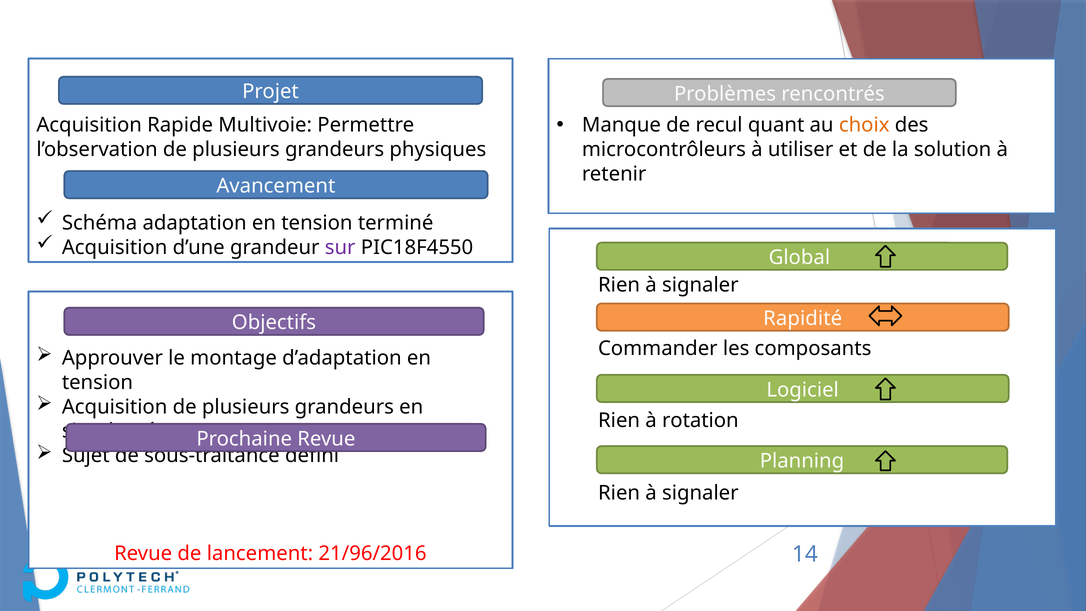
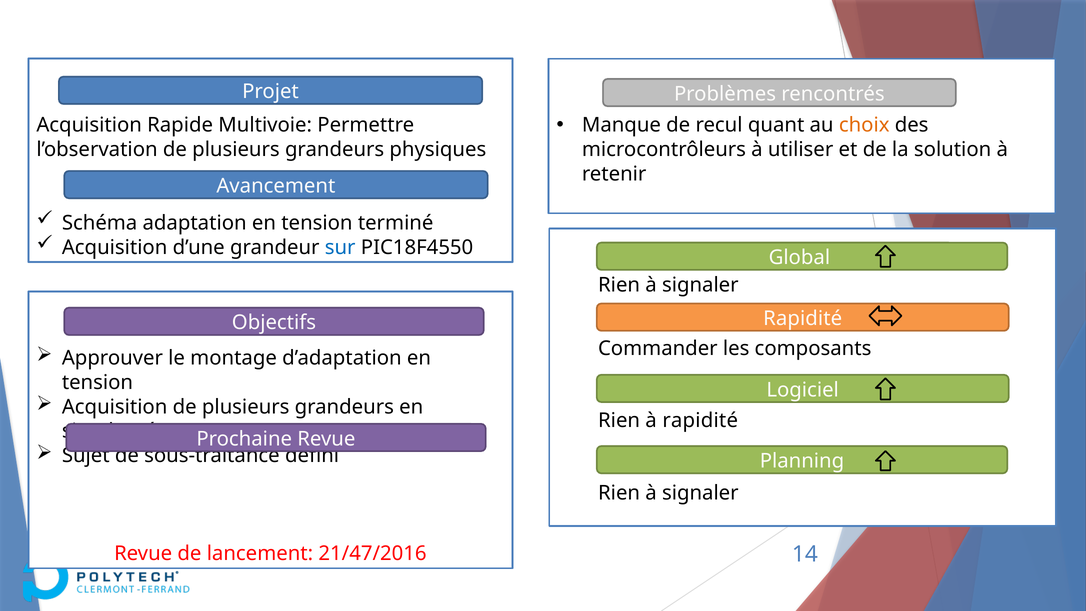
sur colour: purple -> blue (340, 247)
à rotation: rotation -> rapidité (700, 421)
21/96/2016: 21/96/2016 -> 21/47/2016 (373, 553)
